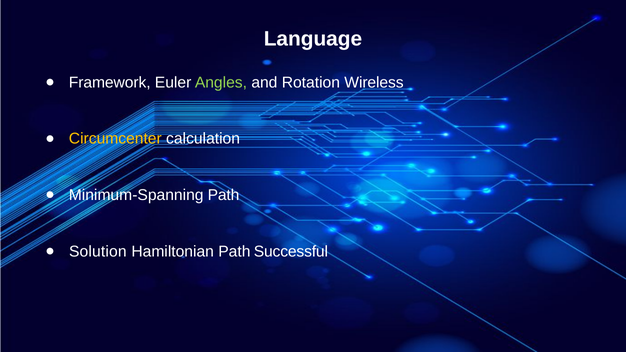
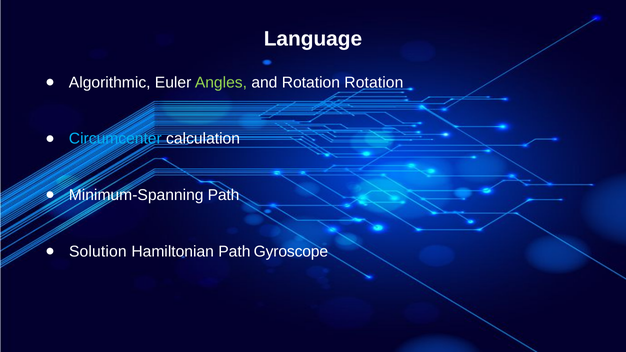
Framework: Framework -> Algorithmic (110, 82)
Rotation Wireless: Wireless -> Rotation (374, 82)
Circumcenter colour: yellow -> light blue (115, 139)
Successful: Successful -> Gyroscope (291, 252)
